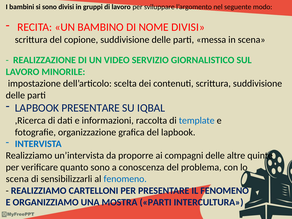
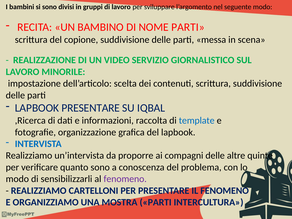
NOME DIVISI: DIVISI -> PARTI (188, 27)
scena: scena -> modo (17, 179)
fenomeno colour: blue -> purple (125, 179)
